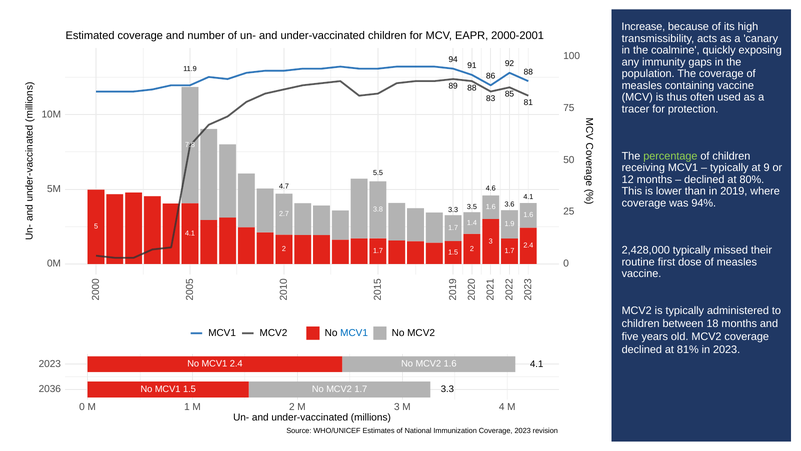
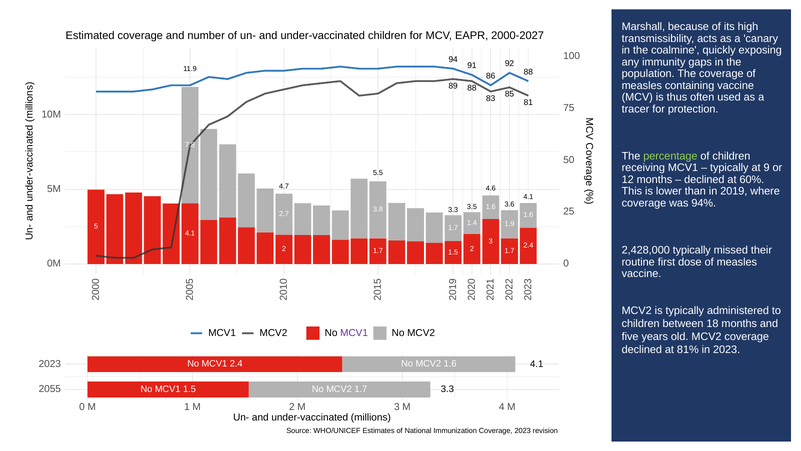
Increase: Increase -> Marshall (643, 27)
2000-2001: 2000-2001 -> 2000-2027 (518, 36)
80%: 80% -> 60% (752, 179)
MCV1 colour: blue -> purple (354, 333)
2036: 2036 -> 2055 (50, 389)
